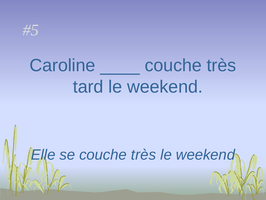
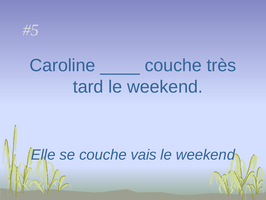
se couche très: très -> vais (144, 154)
